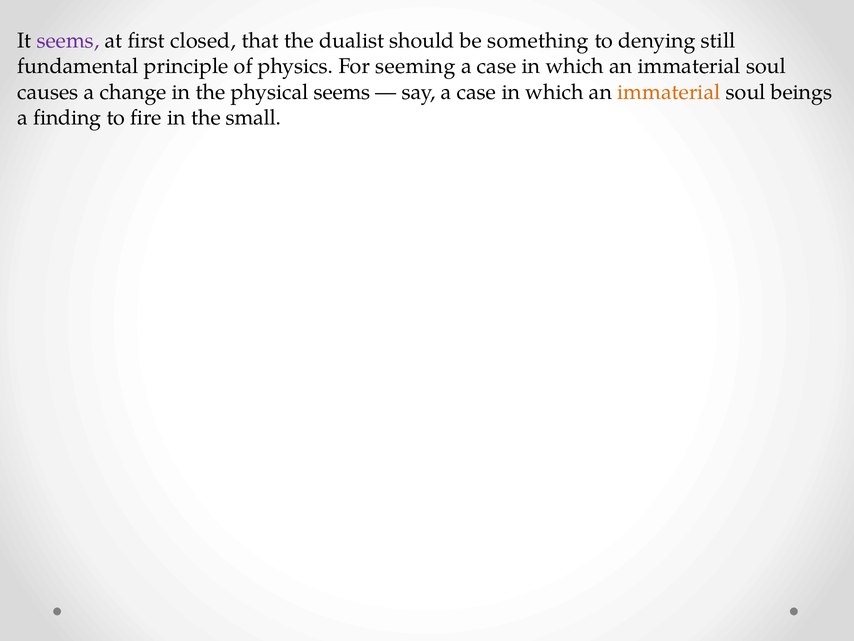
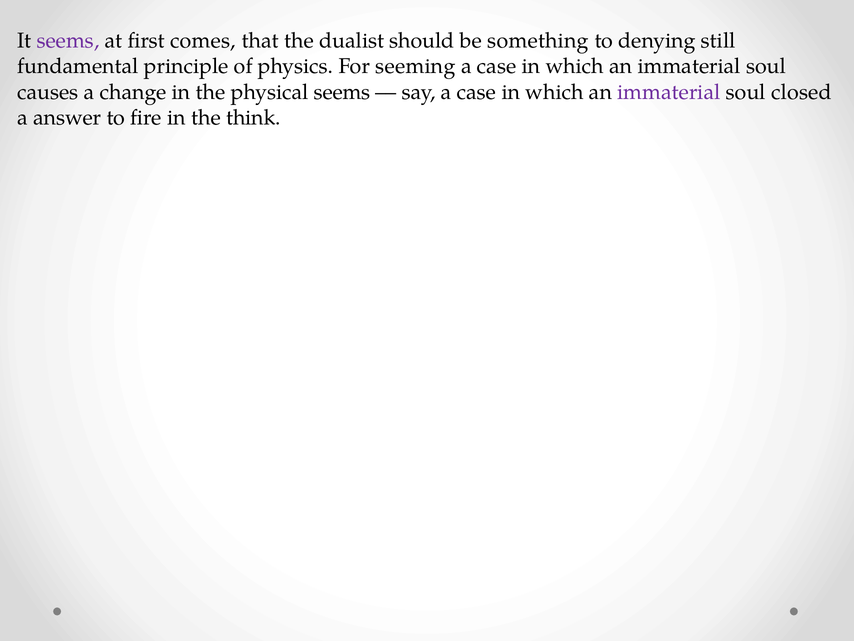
closed: closed -> comes (203, 41)
immaterial colour: orange -> purple (669, 92)
beings: beings -> closed (801, 92)
finding: finding -> answer (67, 118)
small: small -> think (253, 118)
